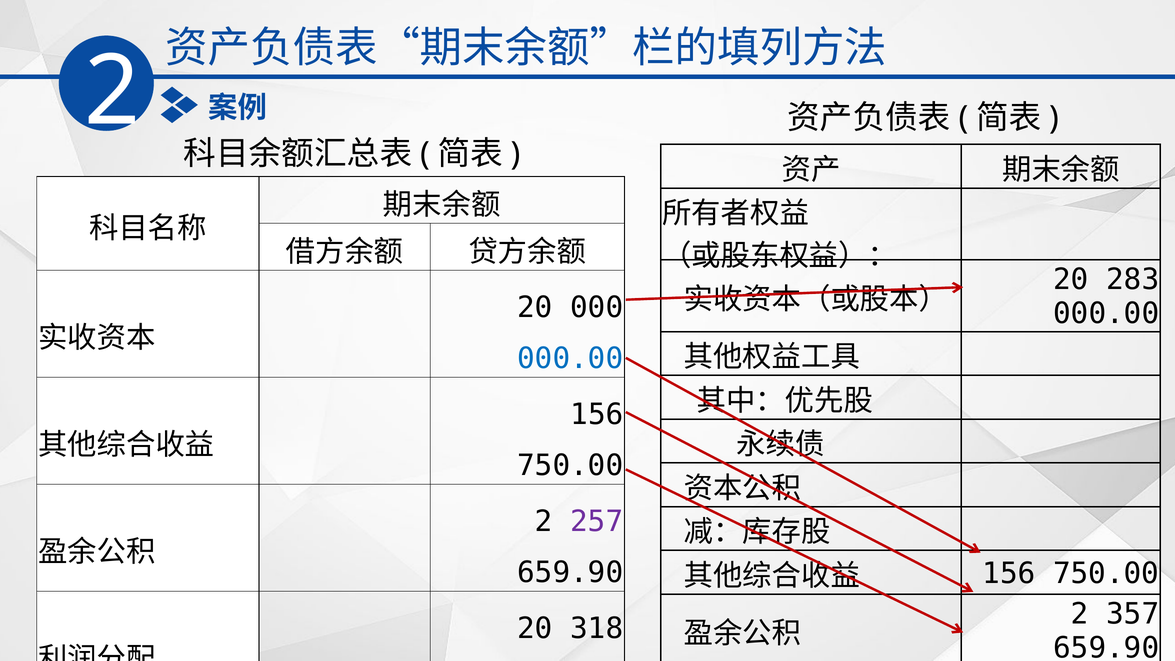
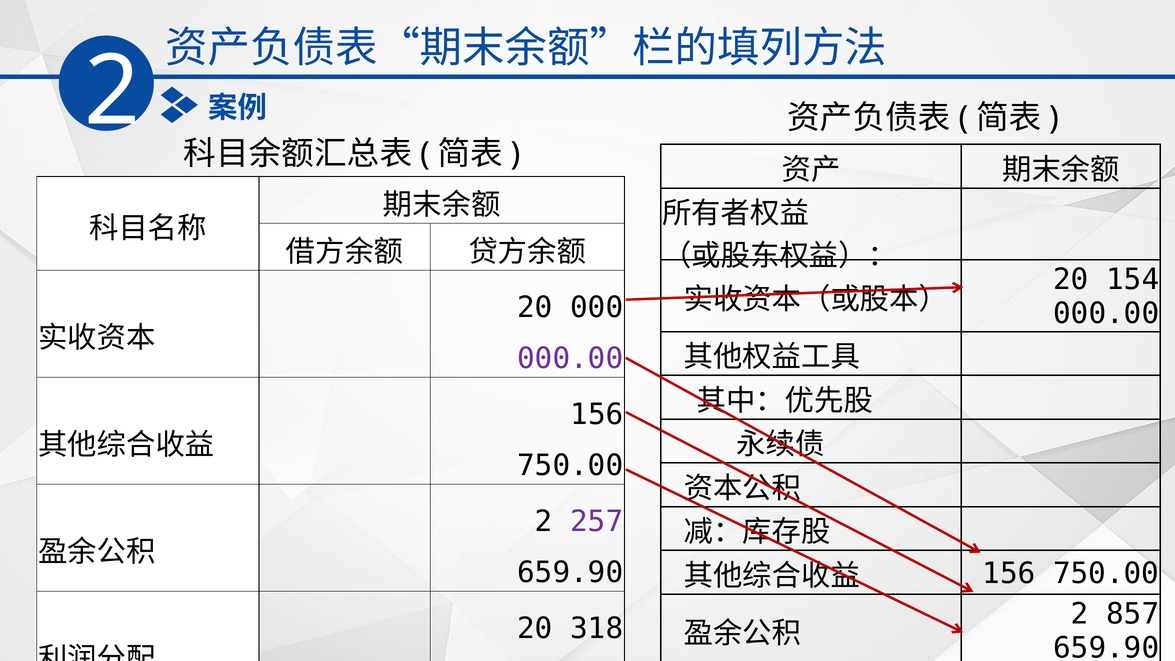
283: 283 -> 154 (1133, 280)
000.00 colour: blue -> purple (570, 359)
357: 357 -> 857 (1133, 614)
